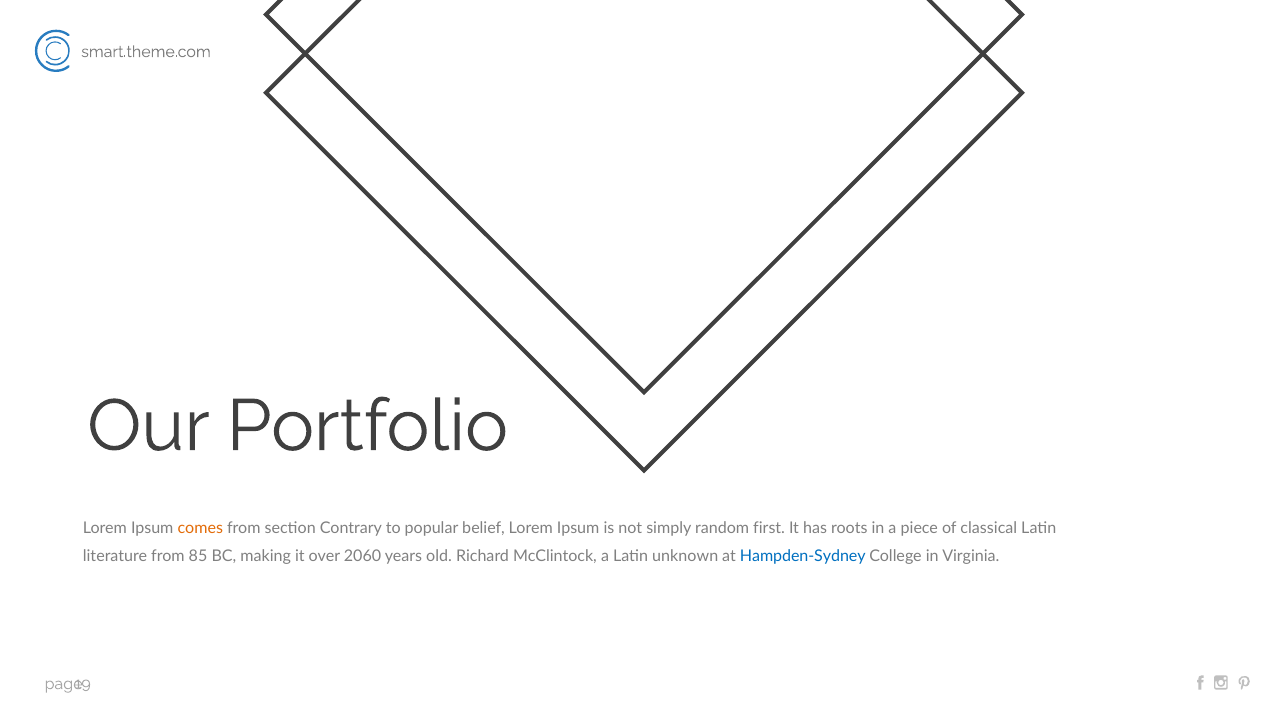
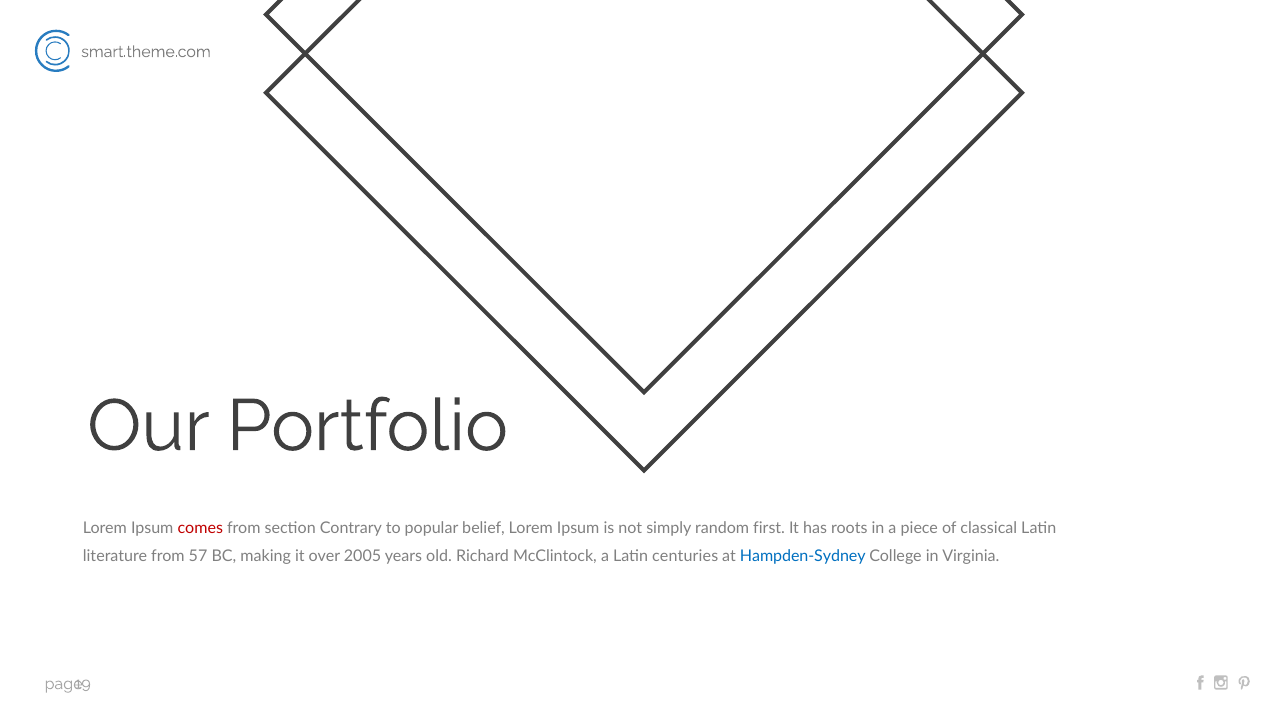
comes colour: orange -> red (200, 528)
85: 85 -> 57 (198, 557)
2060: 2060 -> 2005 (363, 557)
unknown: unknown -> centuries (685, 557)
